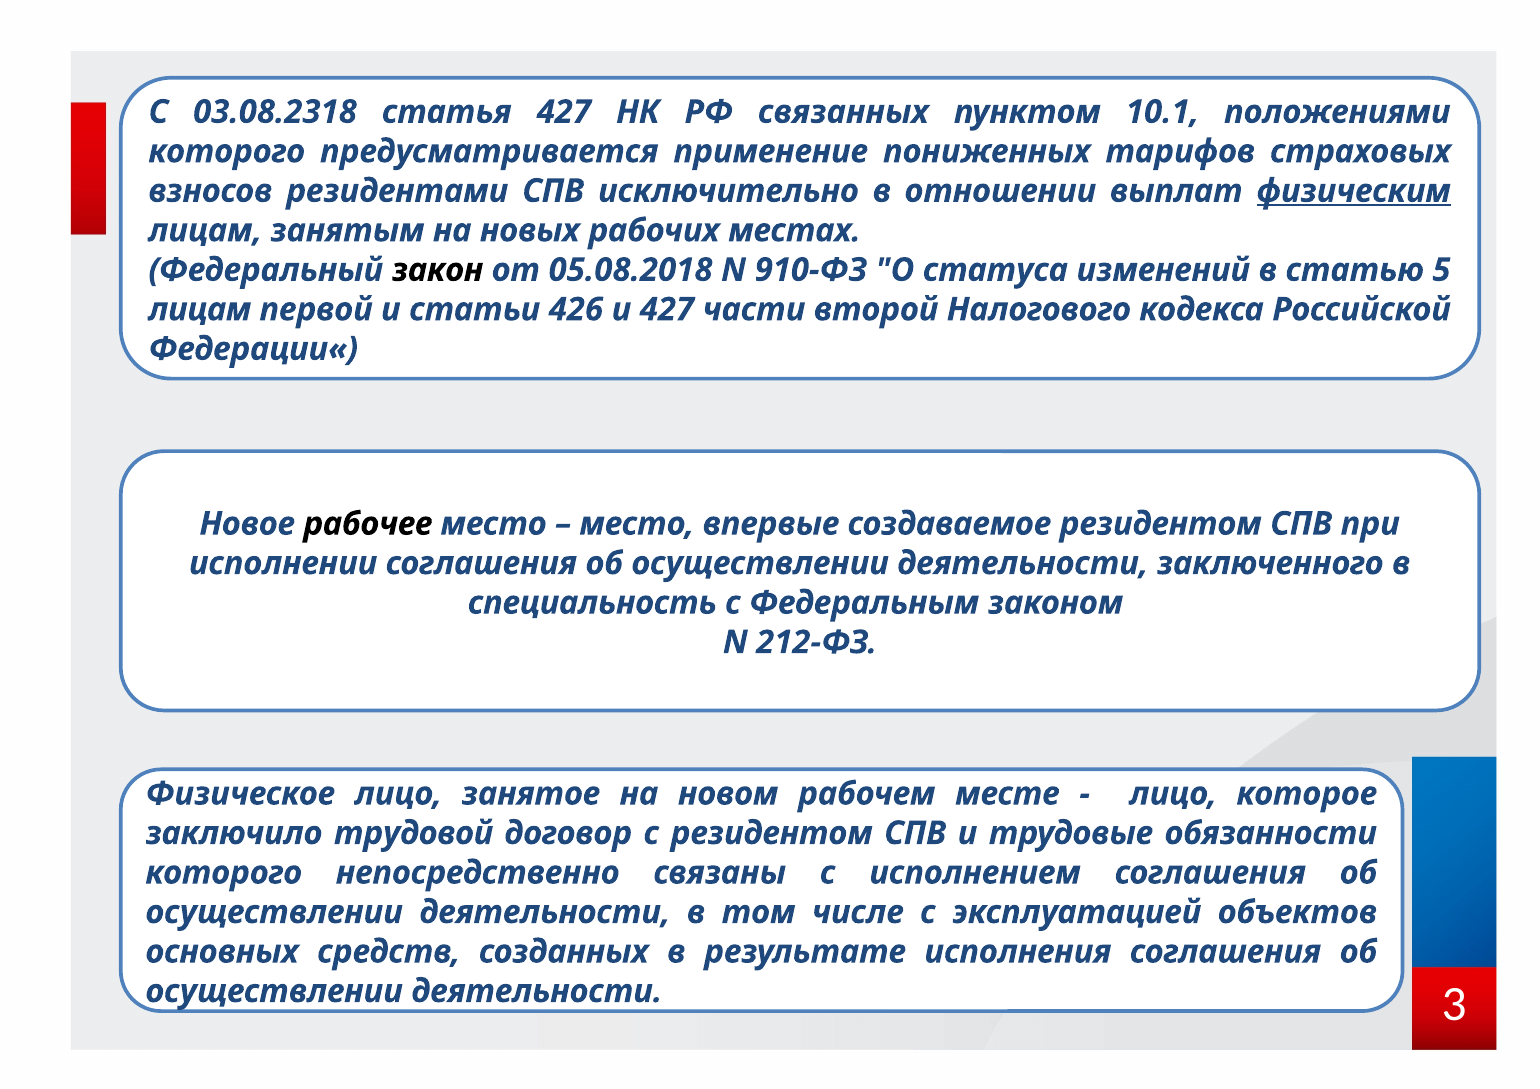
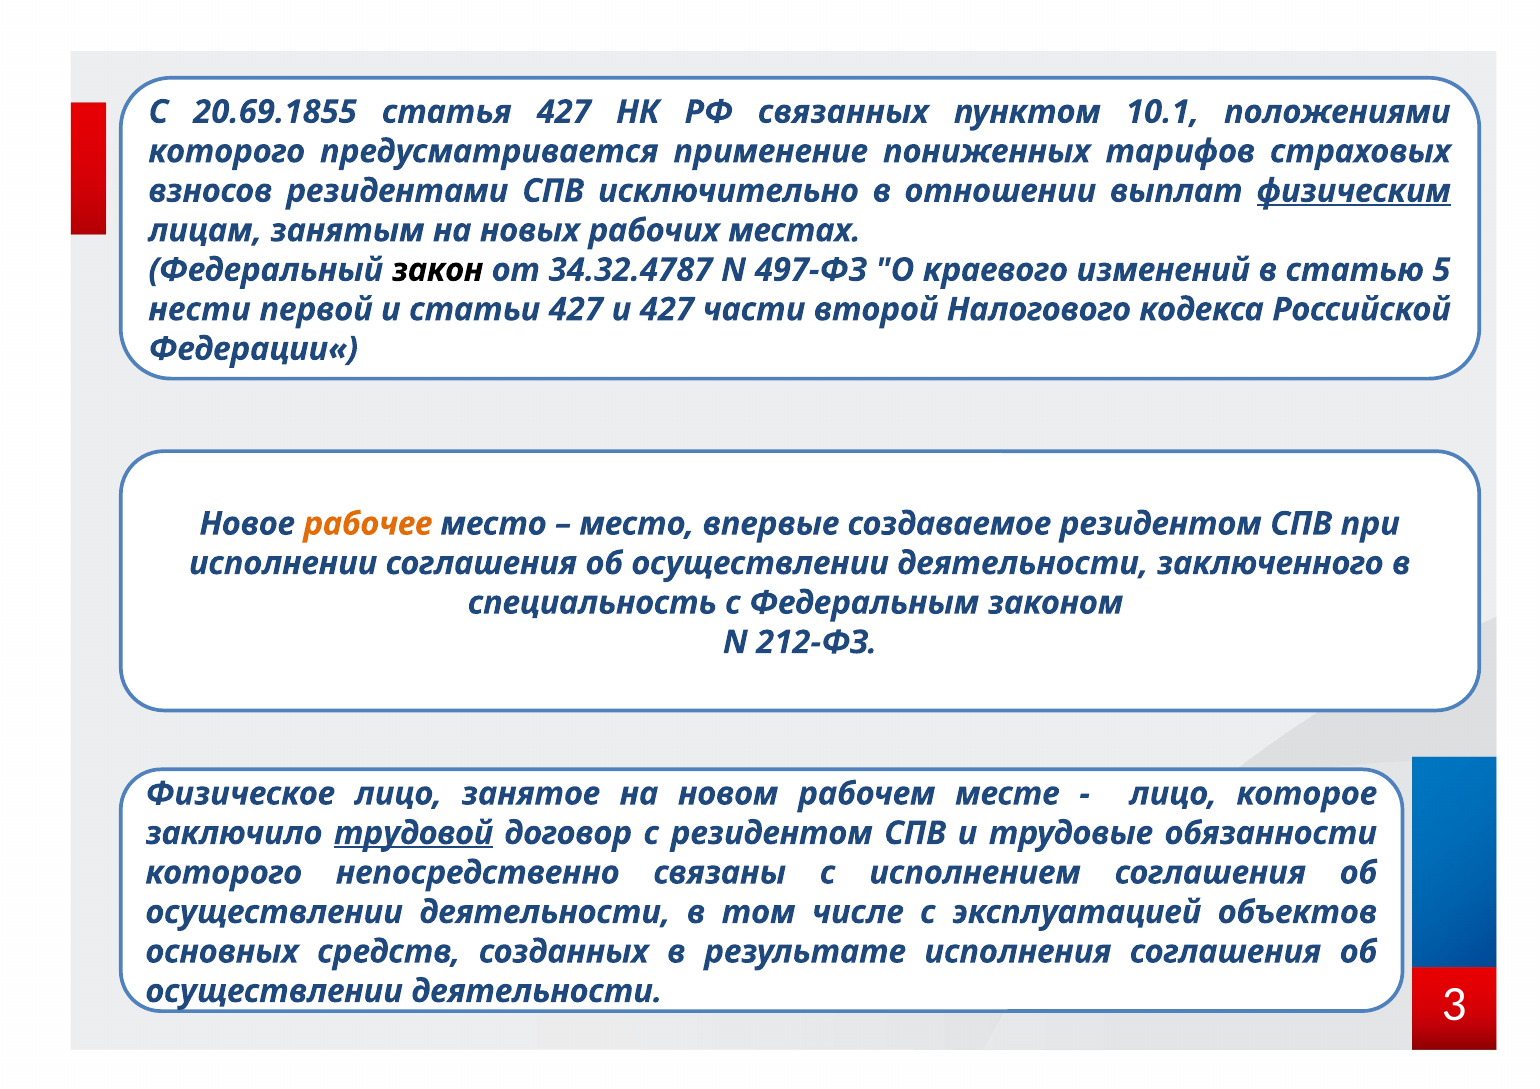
03.08.2318: 03.08.2318 -> 20.69.1855 (275, 112)
05.08.2018: 05.08.2018 -> 34.32.4787 (631, 270)
910-ФЗ: 910-ФЗ -> 497-ФЗ (811, 270)
статуса: статуса -> краевого (995, 270)
лицам: лицам -> нести (200, 309)
статьи 426: 426 -> 427 (576, 309)
рабочее colour: black -> orange (368, 524)
трудовой underline: none -> present (414, 833)
